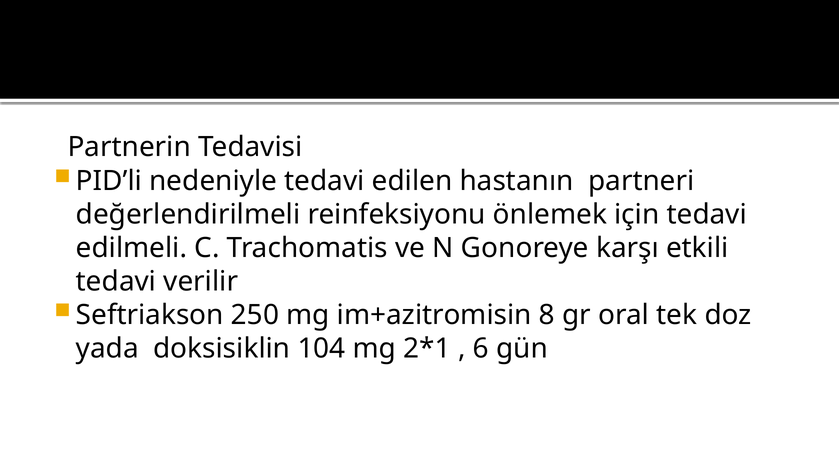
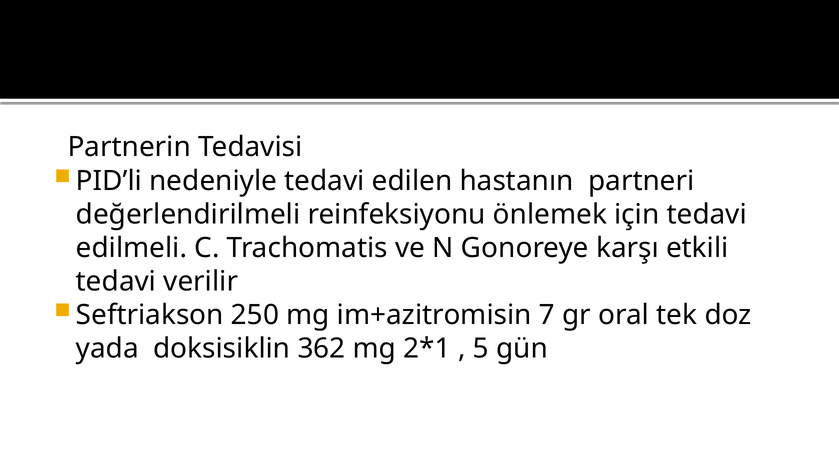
8: 8 -> 7 (547, 315)
104: 104 -> 362 (321, 349)
6: 6 -> 5 (481, 349)
